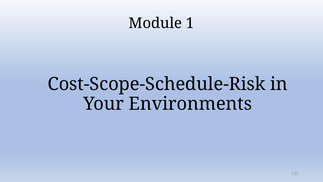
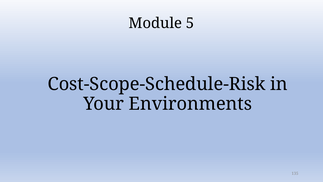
1: 1 -> 5 (190, 23)
